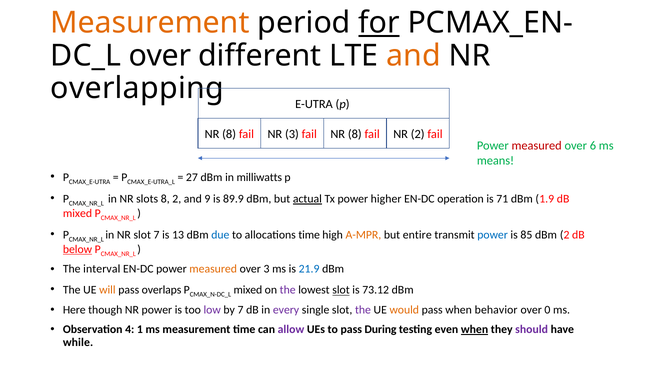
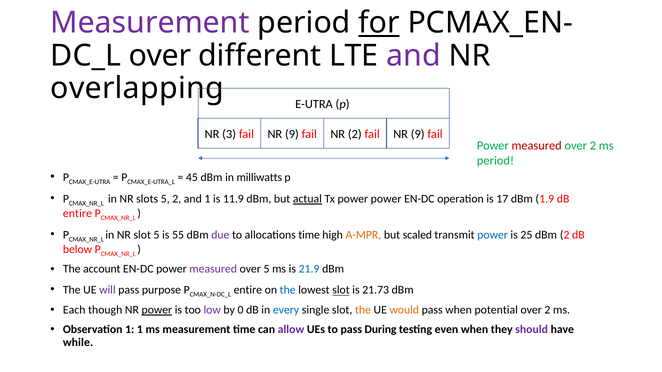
Measurement colour: orange -> purple (150, 23)
and colour: orange -> purple (413, 56)
8: 8 -> 3 (229, 134)
3: 3 -> 9 (292, 134)
8: 8 -> 2 (355, 134)
2: 2 -> 9 (418, 134)
6: 6 -> 2 (593, 146)
means: means -> period (495, 161)
27: 27 -> 45 (192, 178)
slots 8: 8 -> 5 (165, 199)
and 9: 9 -> 1 (207, 199)
89.9: 89.9 -> 11.9 (233, 199)
power higher: higher -> power (386, 199)
71: 71 -> 17 (502, 199)
mixed: mixed -> entire (77, 214)
slot 7: 7 -> 5 (157, 235)
13: 13 -> 55 (178, 235)
due colour: blue -> purple (220, 235)
entire: entire -> scaled (417, 235)
85: 85 -> 25 (526, 235)
below underline: present -> none (77, 249)
interval: interval -> account (102, 269)
measured colour: orange -> purple (213, 269)
over 3: 3 -> 5 (266, 269)
will colour: orange -> purple (107, 290)
overlaps: overlaps -> purpose (161, 290)
mixed: mixed -> entire (248, 290)
the colour: purple -> blue (288, 290)
73.12: 73.12 -> 21.73 (376, 290)
Here: Here -> Each (74, 310)
power underline: none -> present (157, 310)
by 7: 7 -> 0 (241, 310)
every colour: purple -> blue (286, 310)
the colour: purple -> orange (363, 310)
behavior: behavior -> potential (496, 310)
0: 0 -> 2 (547, 310)
Observation 4: 4 -> 1 (130, 330)
when underline: present -> none (475, 330)
